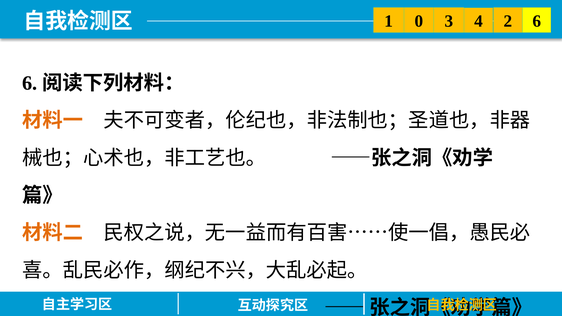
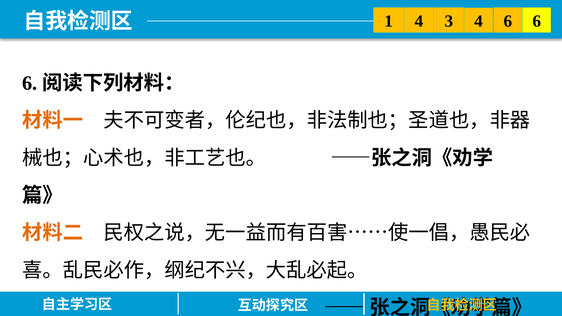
1 0: 0 -> 4 (419, 21)
3 2: 2 -> 6 (508, 21)
